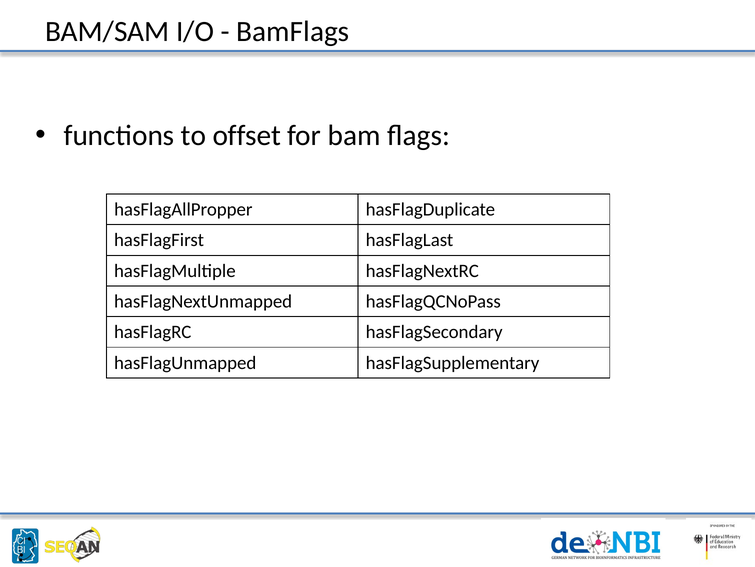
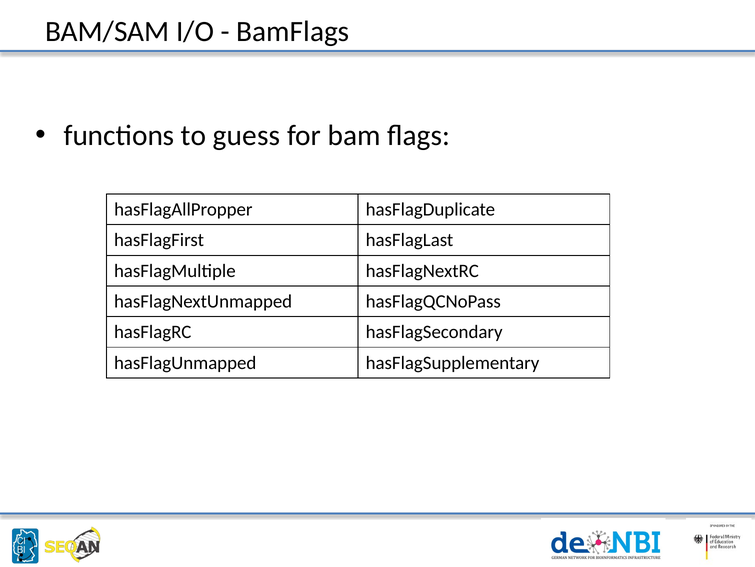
offset: offset -> guess (246, 136)
